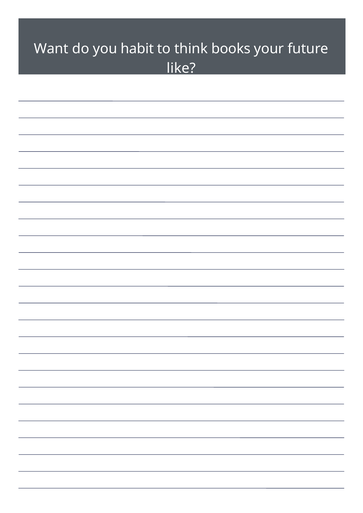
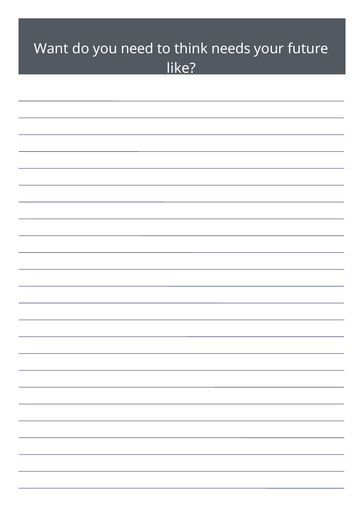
habit: habit -> need (137, 49)
books: books -> needs (231, 49)
